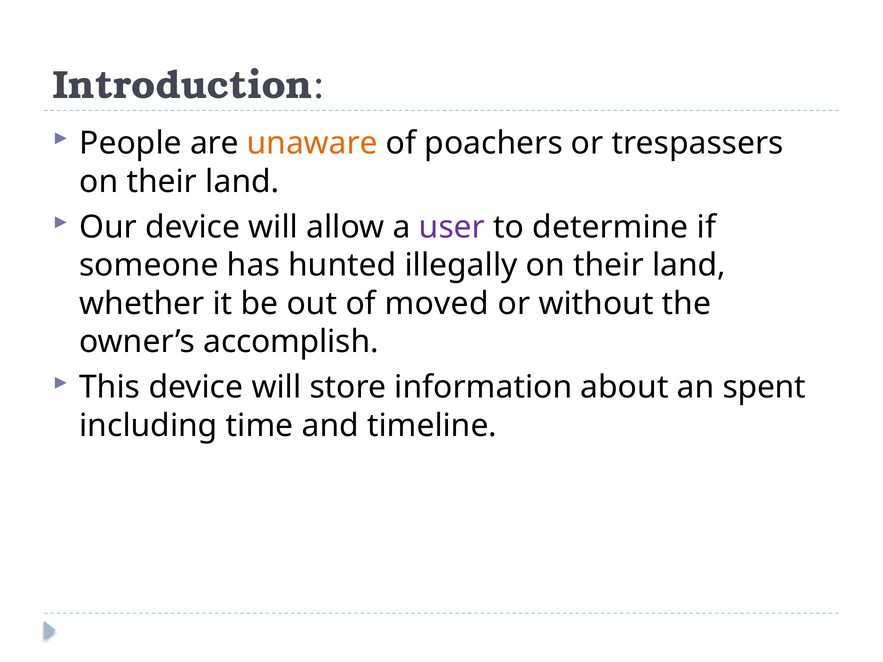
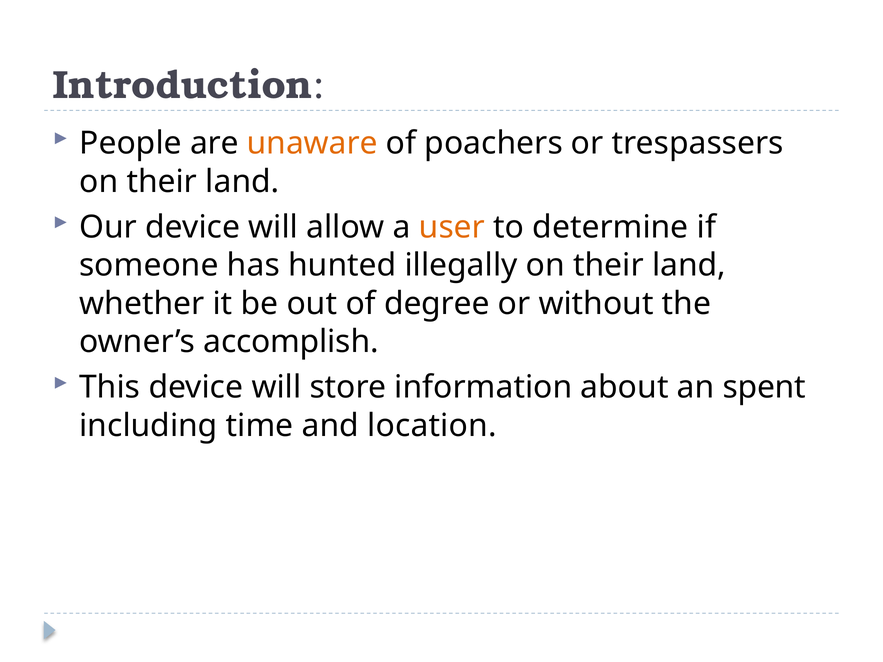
user colour: purple -> orange (452, 227)
moved: moved -> degree (437, 304)
timeline: timeline -> location (432, 426)
